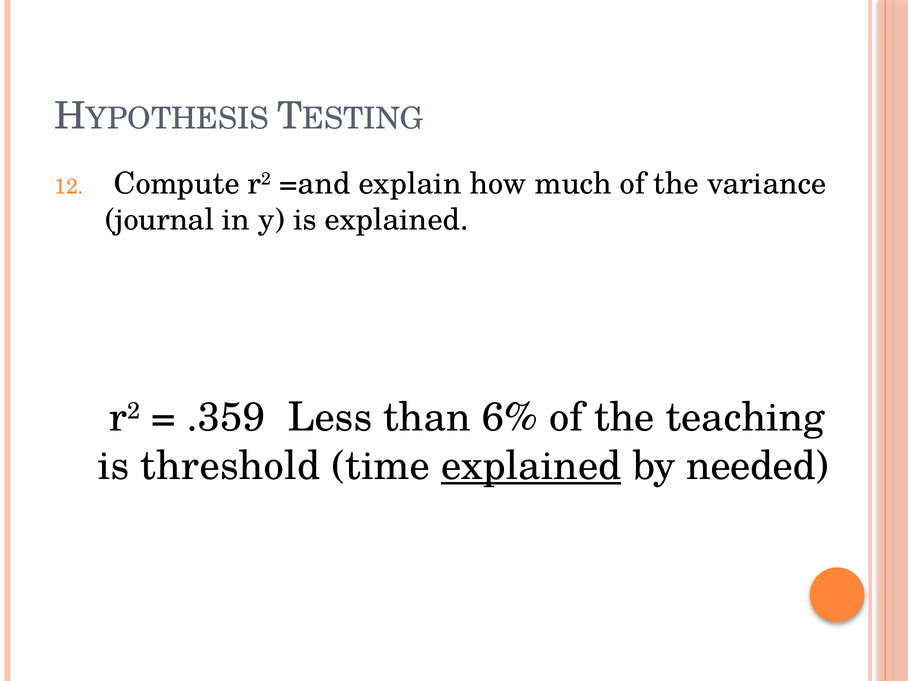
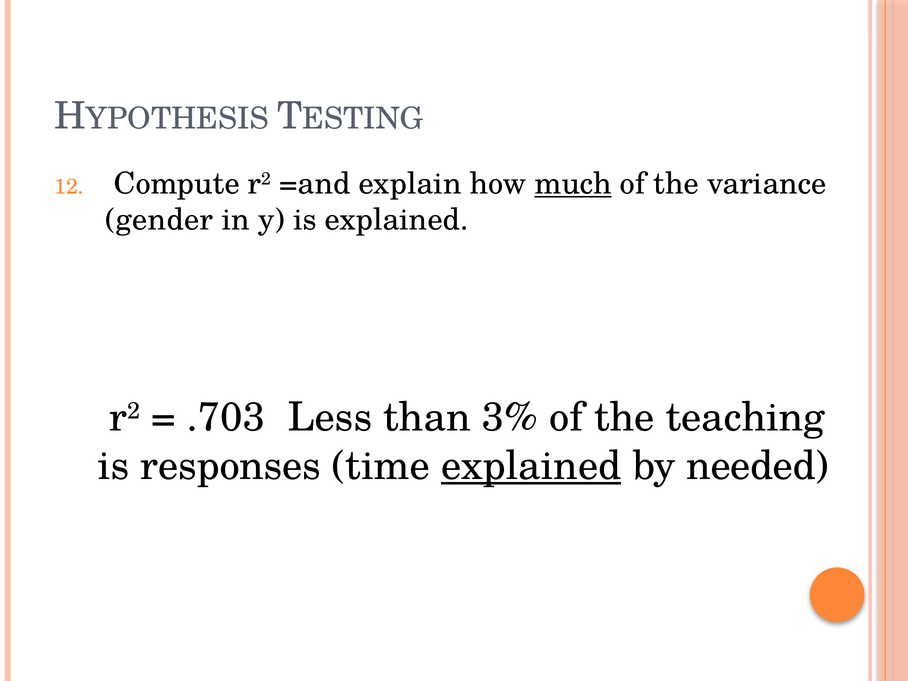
much underline: none -> present (573, 184)
journal: journal -> gender (159, 220)
.359: .359 -> .703 (226, 418)
6%: 6% -> 3% (510, 418)
threshold: threshold -> responses (231, 466)
